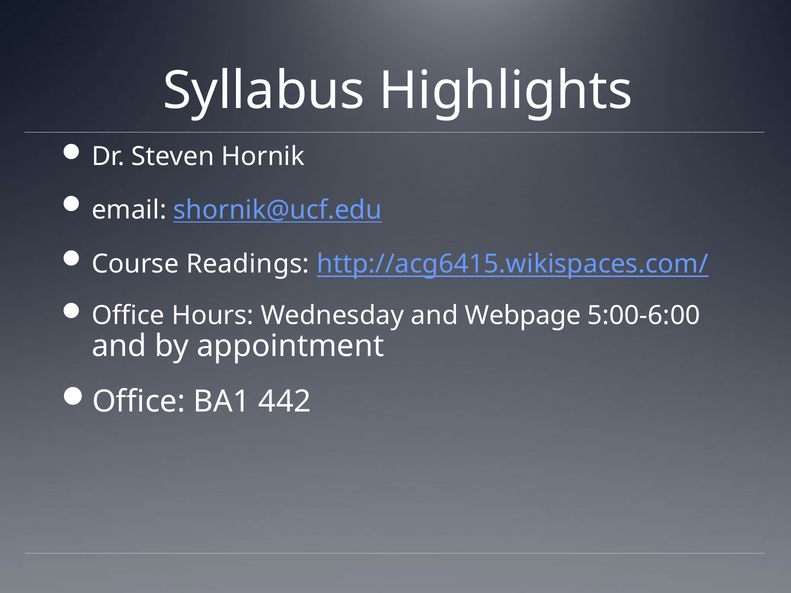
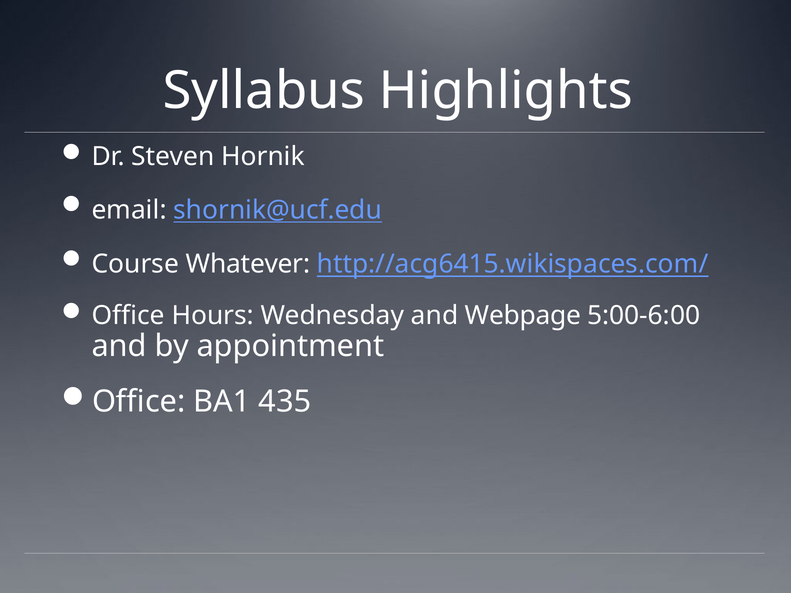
Readings: Readings -> Whatever (248, 264)
442: 442 -> 435 (285, 402)
